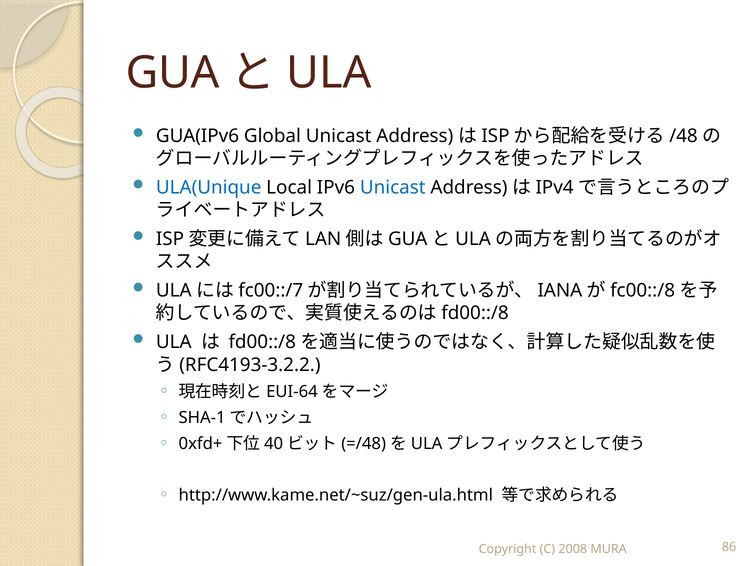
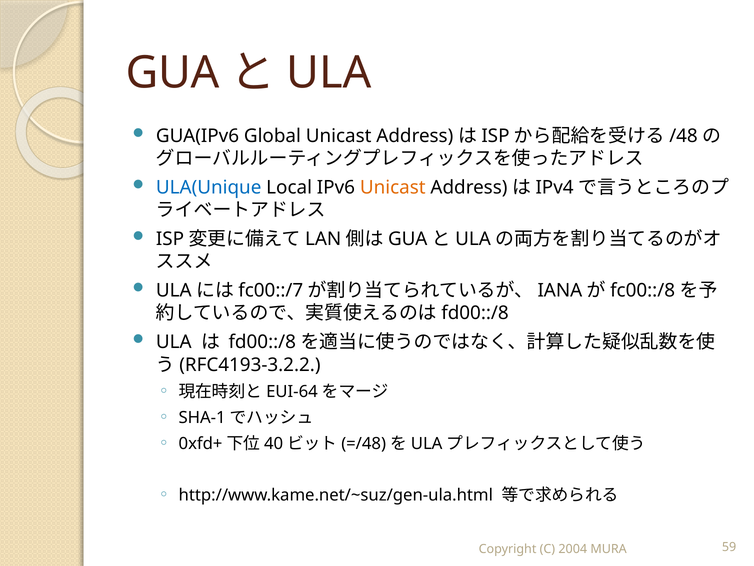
Unicast colour: blue -> orange (393, 187)
2008: 2008 -> 2004 (573, 549)
86: 86 -> 59 (729, 547)
